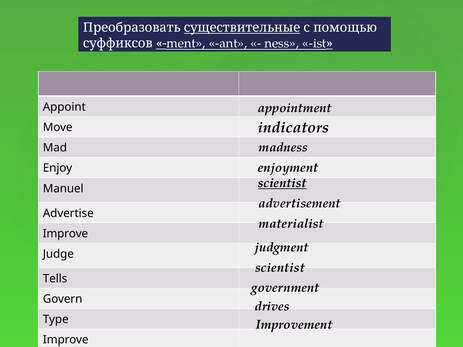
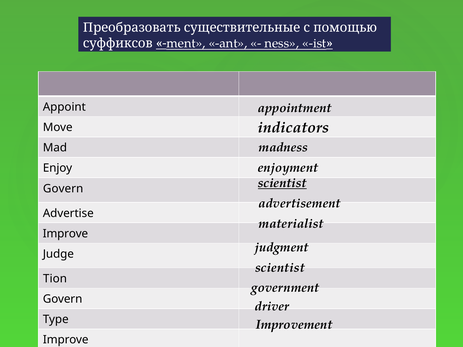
существительные underline: present -> none (242, 28)
Manuel: Manuel -> Govern (63, 189)
Tells: Tells -> Tion (55, 279)
drives: drives -> driver (272, 307)
